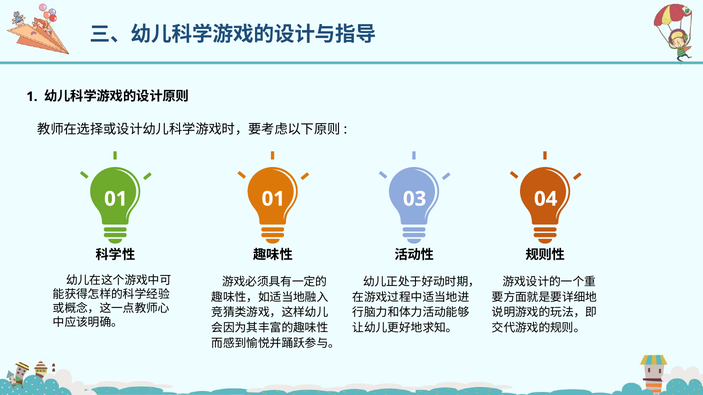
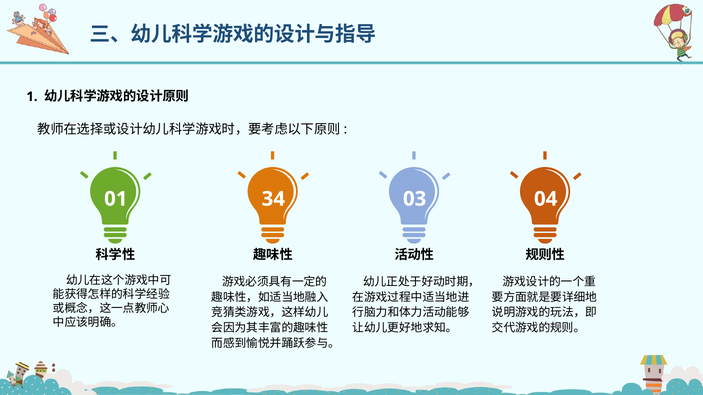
01 01: 01 -> 34 (273, 199)
